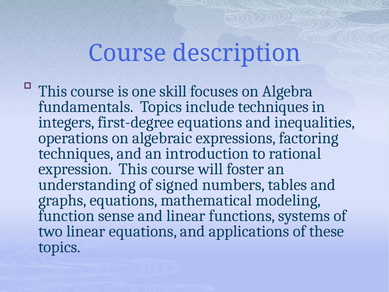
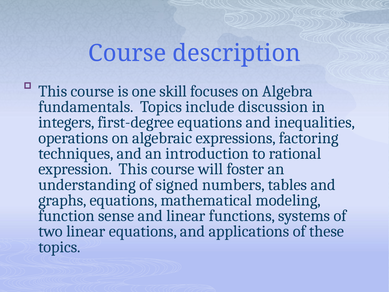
include techniques: techniques -> discussion (273, 107)
